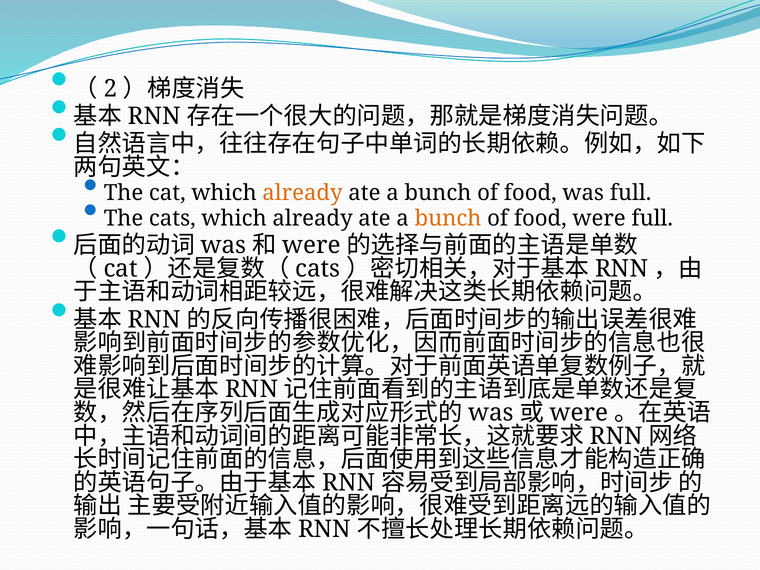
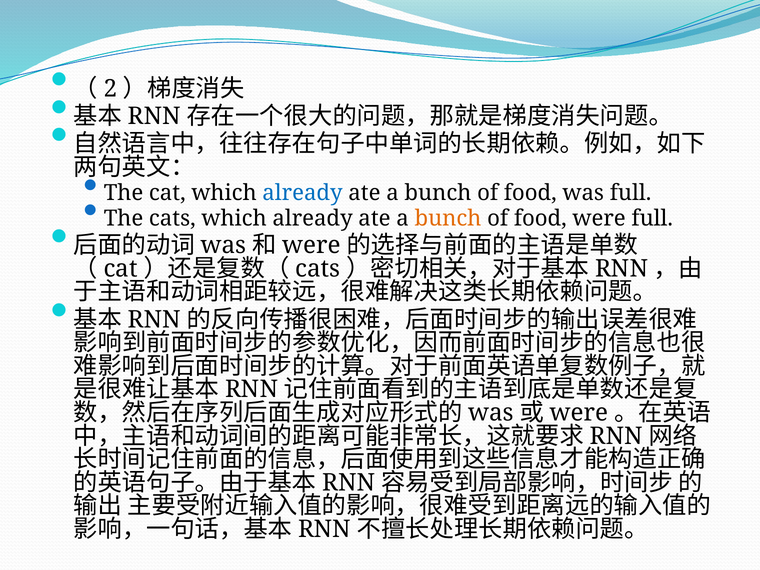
already colour: orange -> blue (302, 193)
